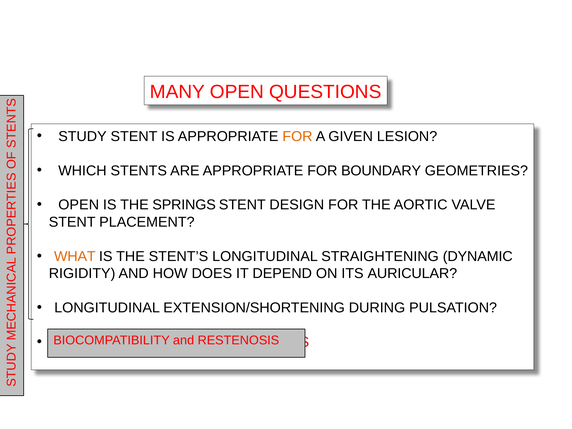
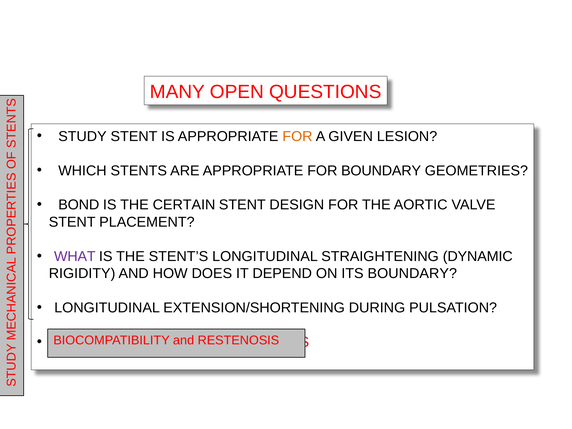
OPEN: OPEN -> BOND (79, 205)
SPRINGS: SPRINGS -> CERTAIN (184, 205)
WHAT colour: orange -> purple (75, 256)
ITS AURICULAR: AURICULAR -> BOUNDARY (412, 274)
